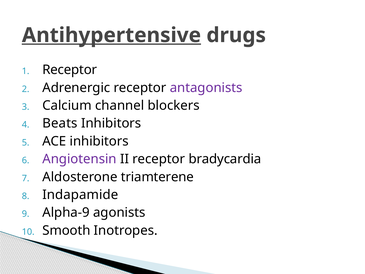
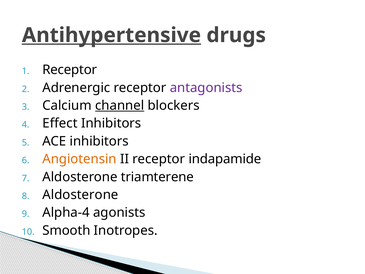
channel underline: none -> present (120, 105)
Beats: Beats -> Effect (60, 123)
Angiotensin colour: purple -> orange (80, 159)
bradycardia: bradycardia -> indapamide (225, 159)
Indapamide: Indapamide -> Aldosterone (80, 195)
Alpha-9: Alpha-9 -> Alpha-4 (66, 212)
